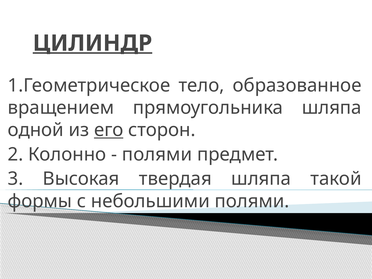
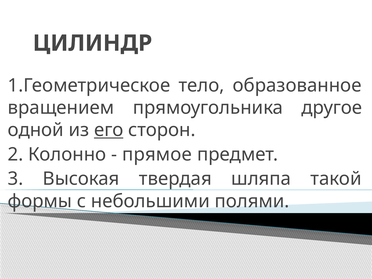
ЦИЛИНДР underline: present -> none (92, 43)
прямоугольника шляпа: шляпа -> другое (332, 108)
полями: полями -> прямое (157, 154)
